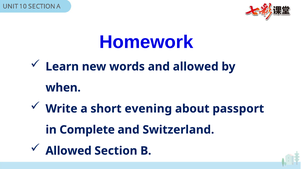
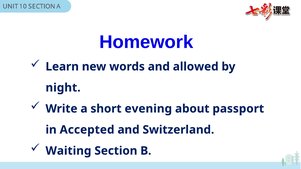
when: when -> night (63, 88)
Complete: Complete -> Accepted (87, 130)
Allowed: Allowed -> Waiting (68, 151)
